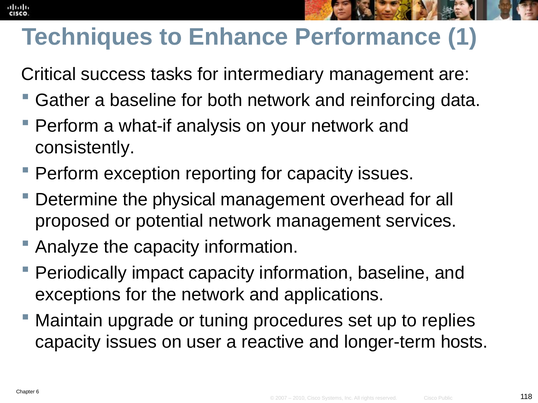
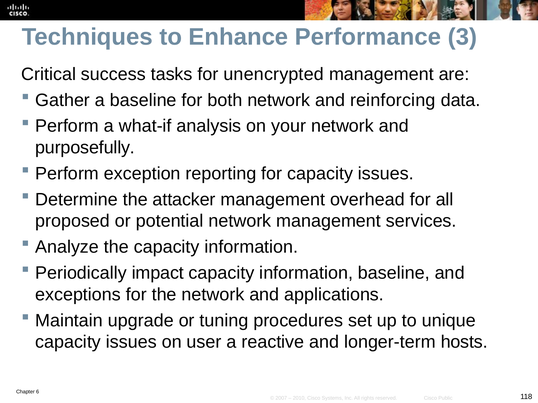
1: 1 -> 3 (462, 37)
intermediary: intermediary -> unencrypted (274, 74)
consistently: consistently -> purposefully (85, 148)
physical: physical -> attacker (184, 200)
replies: replies -> unique (449, 321)
